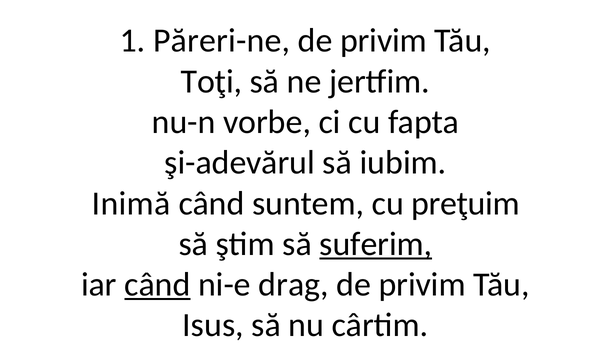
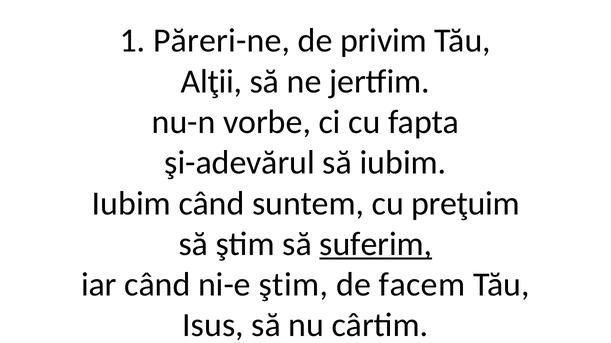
Toţi: Toţi -> Alţii (212, 82)
Inimă: Inimă -> Iubim (131, 204)
când underline: present -> none (157, 285)
ni-e drag: drag -> ştim (294, 285)
privim: privim -> facem (422, 285)
